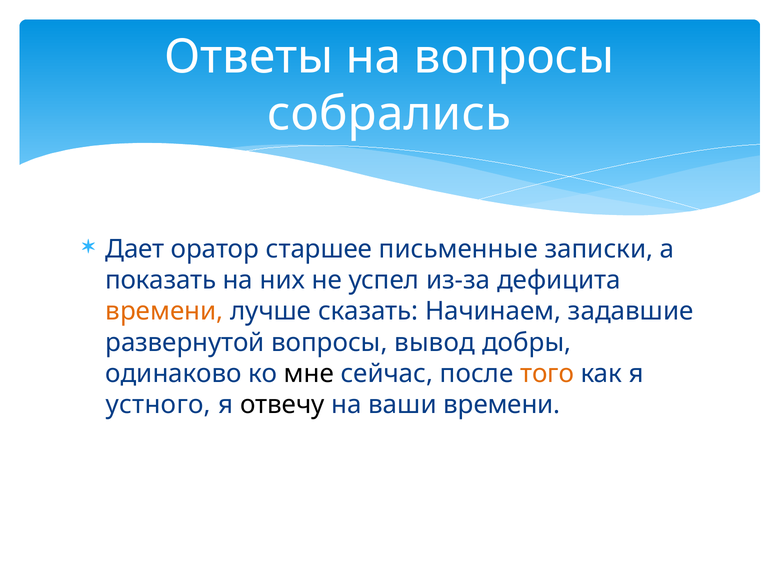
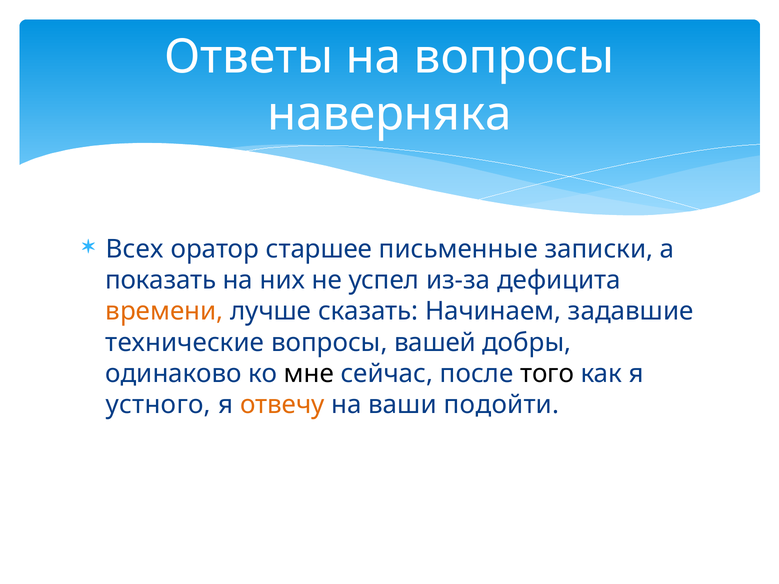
собрались: собрались -> наверняка (389, 114)
Дает: Дает -> Всех (135, 249)
развернутой: развернутой -> технические (185, 343)
вывод: вывод -> вашей (435, 343)
того colour: orange -> black (547, 374)
отвечу colour: black -> orange (282, 405)
ваши времени: времени -> подойти (502, 405)
